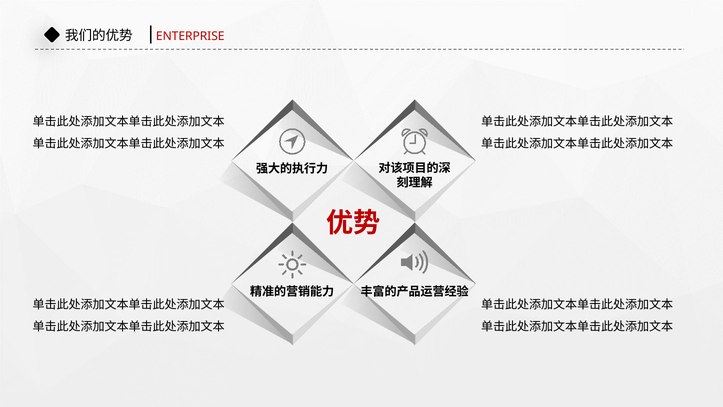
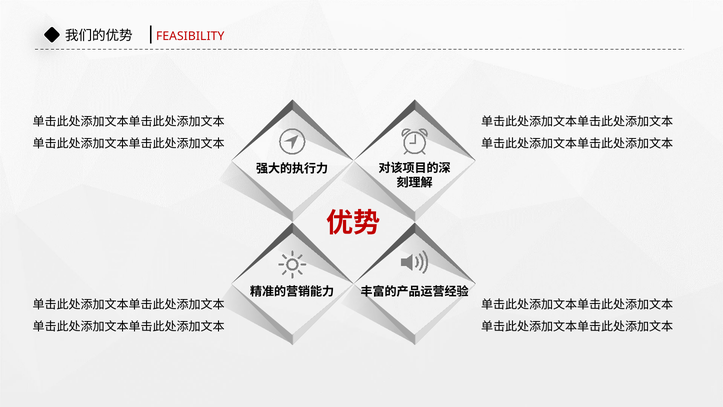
ENTERPRISE: ENTERPRISE -> FEASIBILITY (190, 36)
